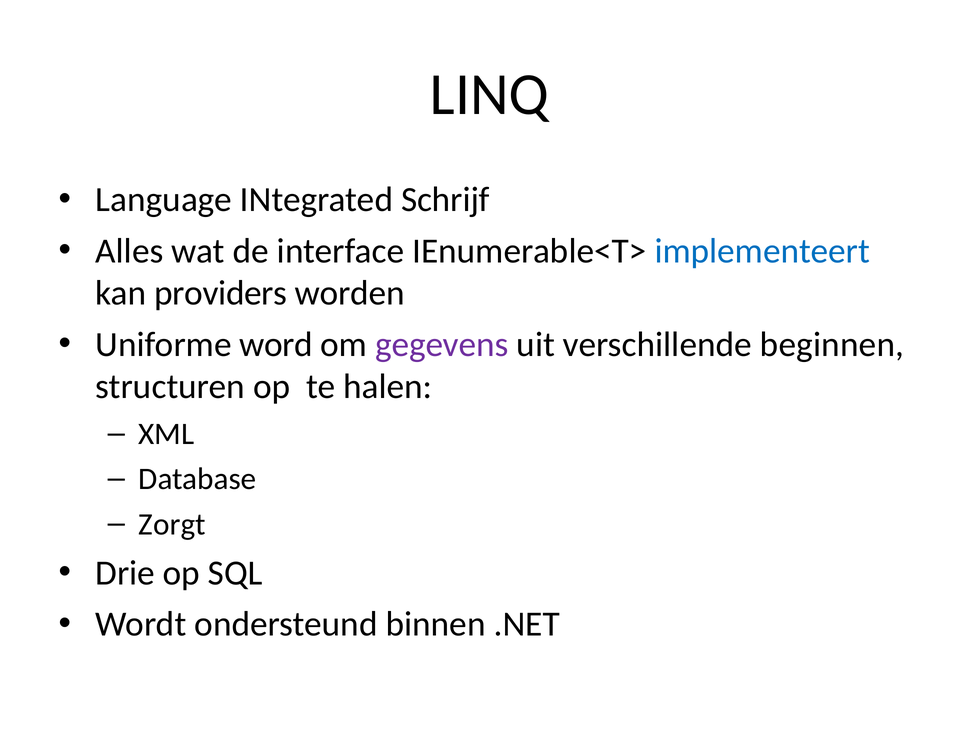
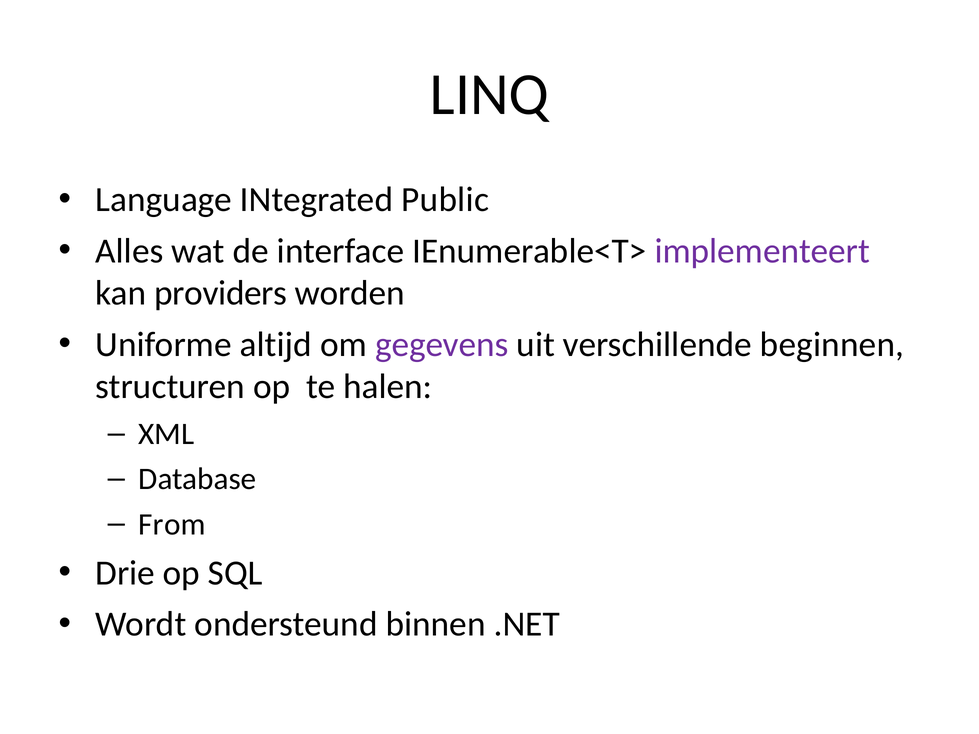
Schrijf: Schrijf -> Public (445, 200)
implementeert colour: blue -> purple (762, 251)
word: word -> altijd (276, 345)
Zorgt: Zorgt -> From (172, 524)
